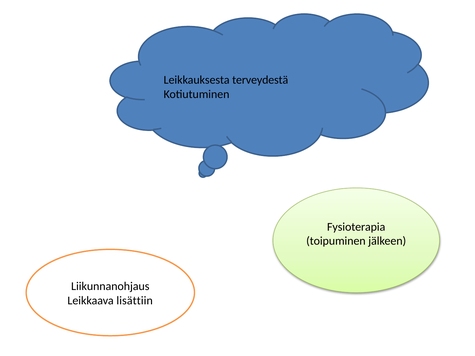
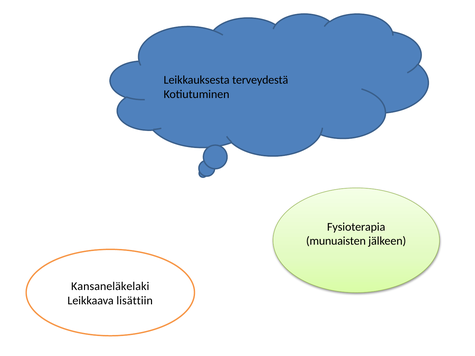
toipuminen: toipuminen -> munuaisten (336, 241)
Liikunnanohjaus: Liikunnanohjaus -> Kansaneläkelaki (110, 286)
